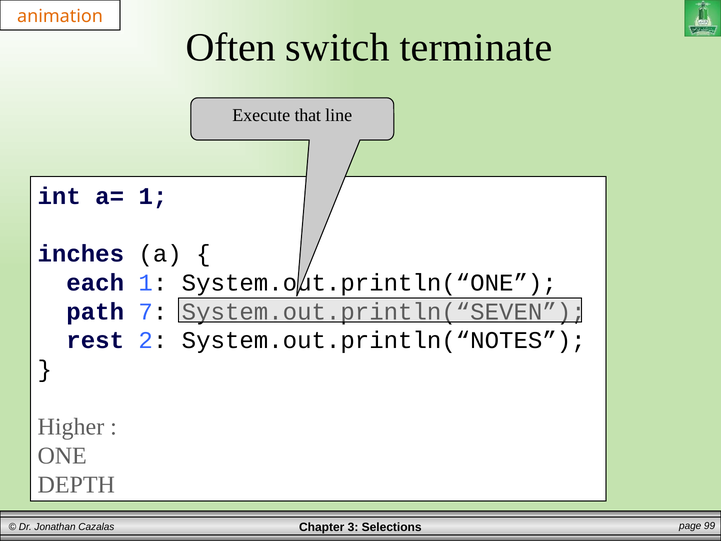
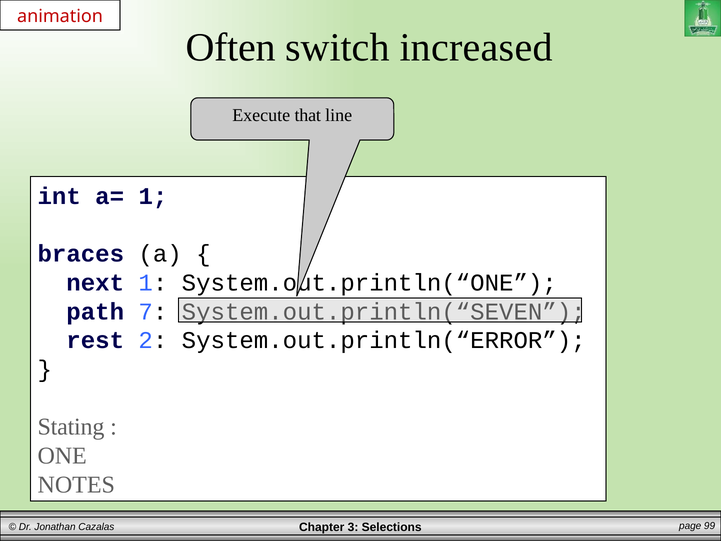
animation colour: orange -> red (60, 16)
terminate: terminate -> increased (476, 48)
inches: inches -> braces (81, 254)
each: each -> next (95, 283)
System.out.println(“NOTES: System.out.println(“NOTES -> System.out.println(“ERROR (384, 340)
Higher: Higher -> Stating (71, 427)
DEPTH: DEPTH -> NOTES (76, 485)
